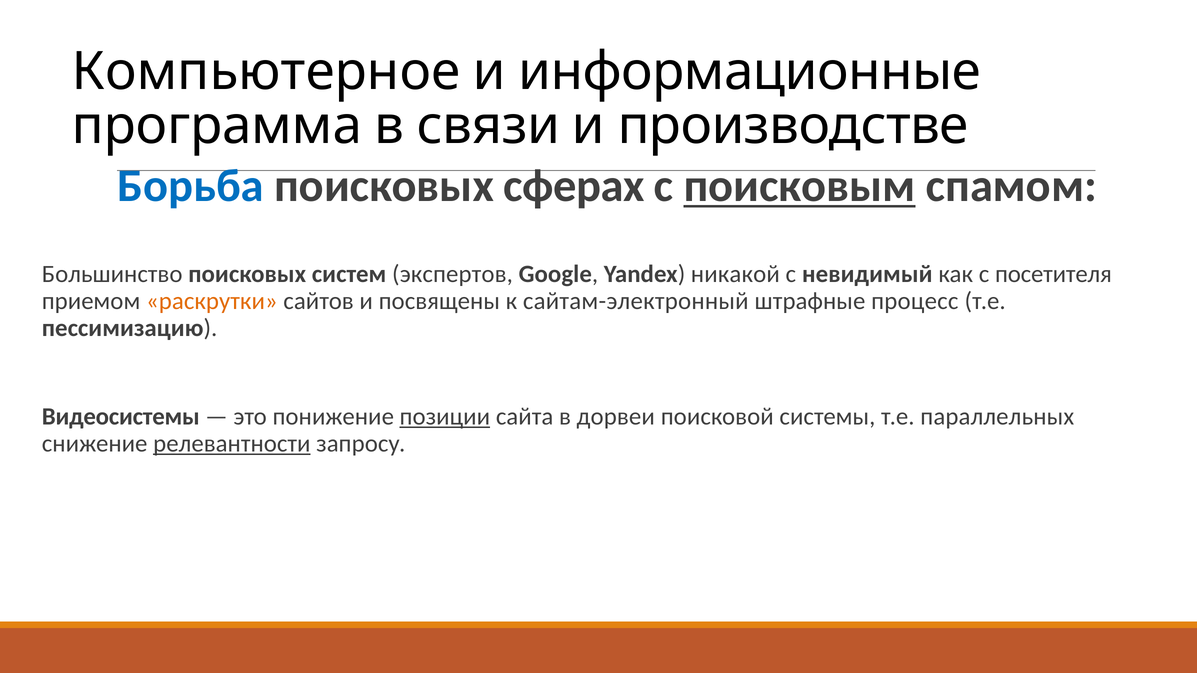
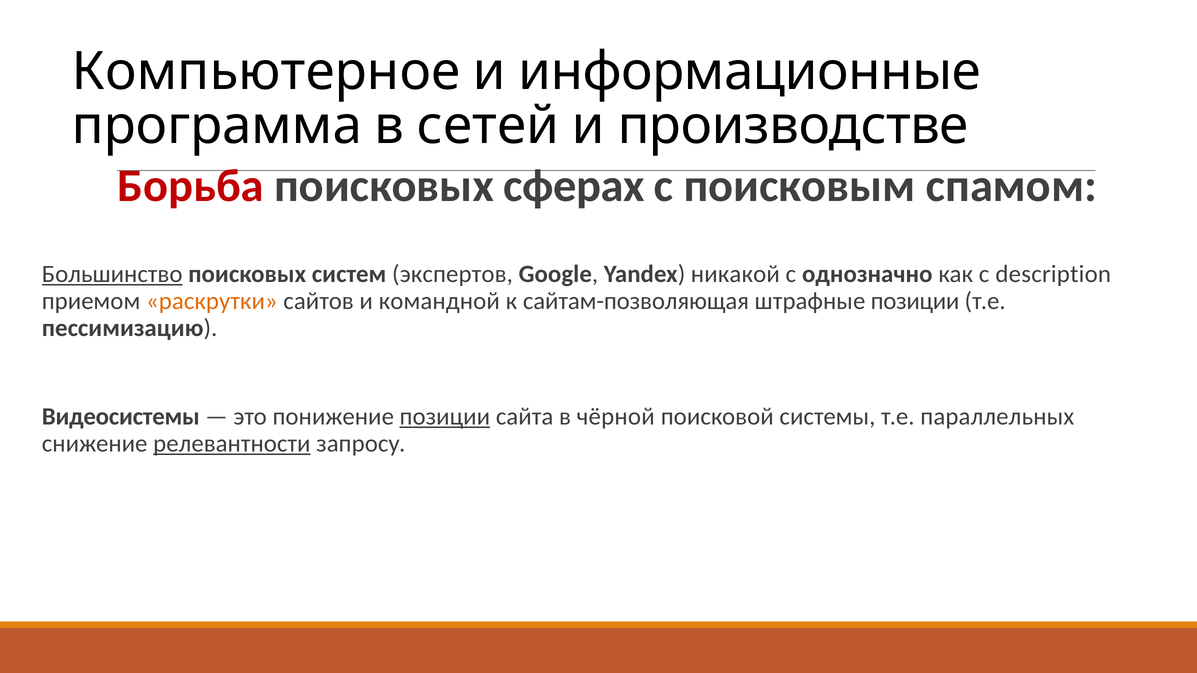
связи: связи -> сетей (488, 126)
Борьба colour: blue -> red (191, 186)
поисковым underline: present -> none (799, 186)
Большинство underline: none -> present (112, 274)
невидимый: невидимый -> однозначно (867, 274)
посетителя: посетителя -> description (1053, 274)
посвящены: посвящены -> командной (439, 301)
сайтам-электронный: сайтам-электронный -> сайтам-позволяющая (636, 301)
штрафные процесс: процесс -> позиции (915, 301)
дорвеи: дорвеи -> чёрной (616, 417)
